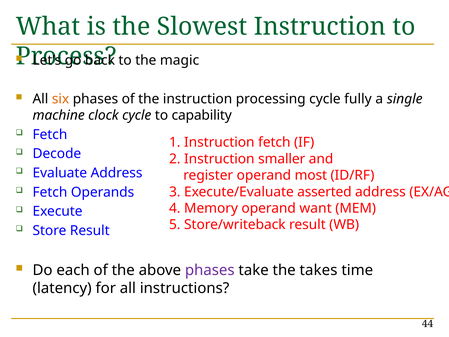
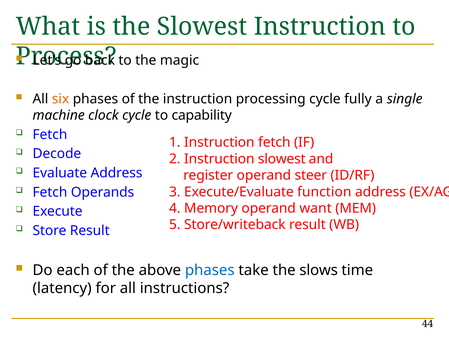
Instruction smaller: smaller -> slowest (282, 159)
most: most -> steer (311, 175)
asserted: asserted -> function (324, 192)
phases colour: purple -> blue (210, 270)
takes: takes -> slows (319, 270)
